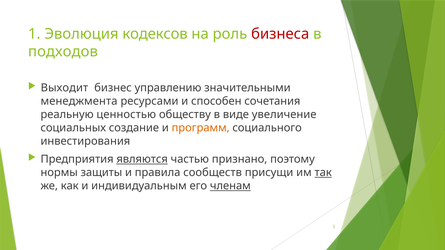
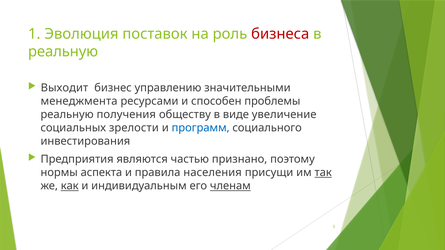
кодексов: кодексов -> поставок (155, 34)
подходов: подходов -> реальную (63, 52)
сочетания: сочетания -> проблемы (272, 101)
ценностью: ценностью -> получения (126, 115)
создание: создание -> зрелости (134, 128)
программ colour: orange -> blue (201, 128)
являются underline: present -> none (142, 159)
защиты: защиты -> аспекта (101, 173)
сообществ: сообществ -> населения (213, 173)
как underline: none -> present (70, 186)
